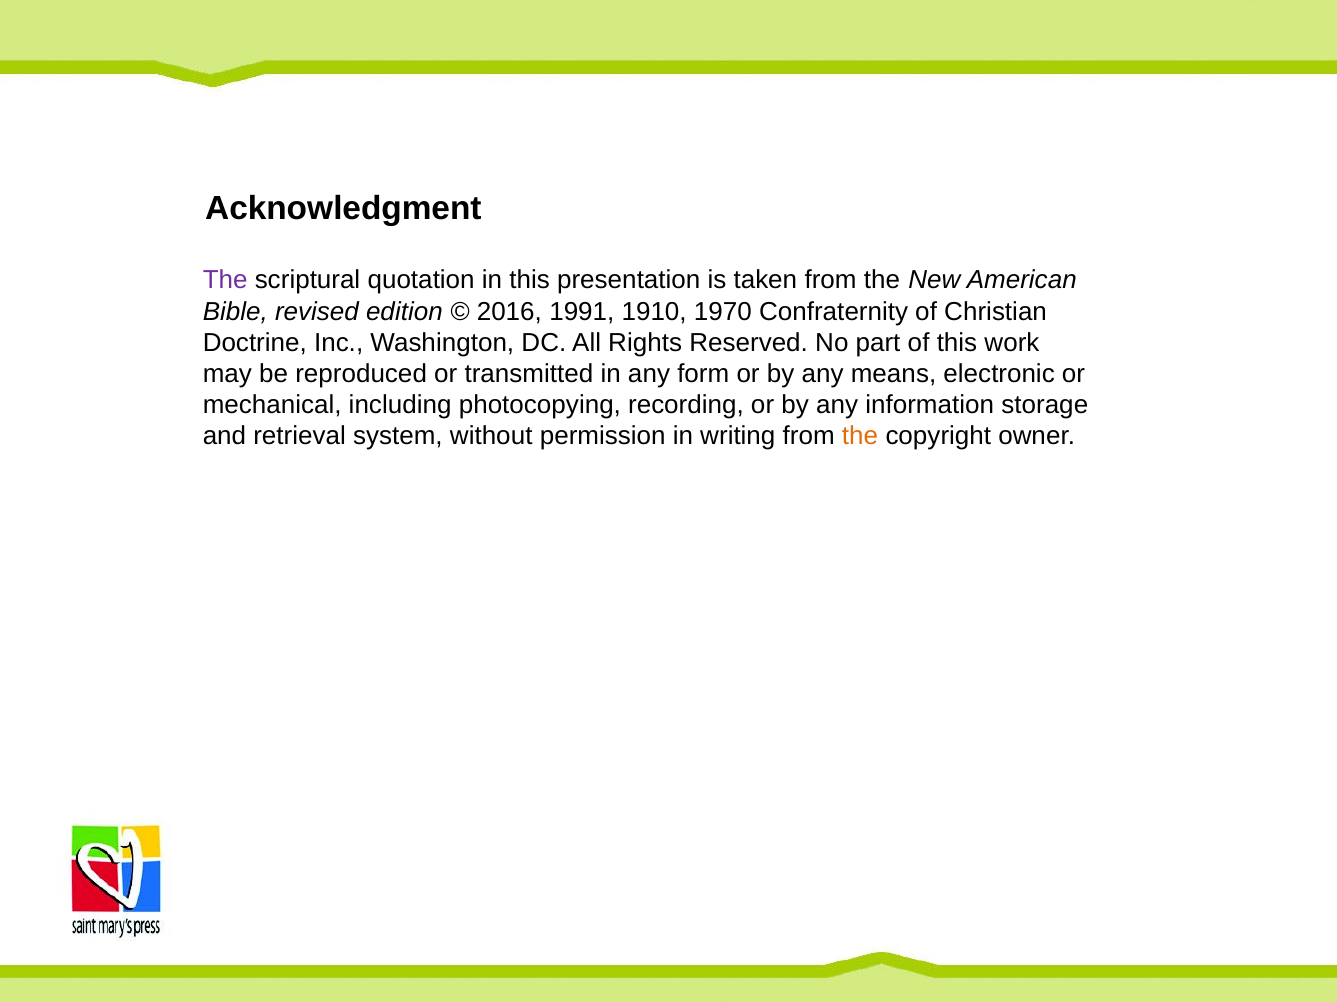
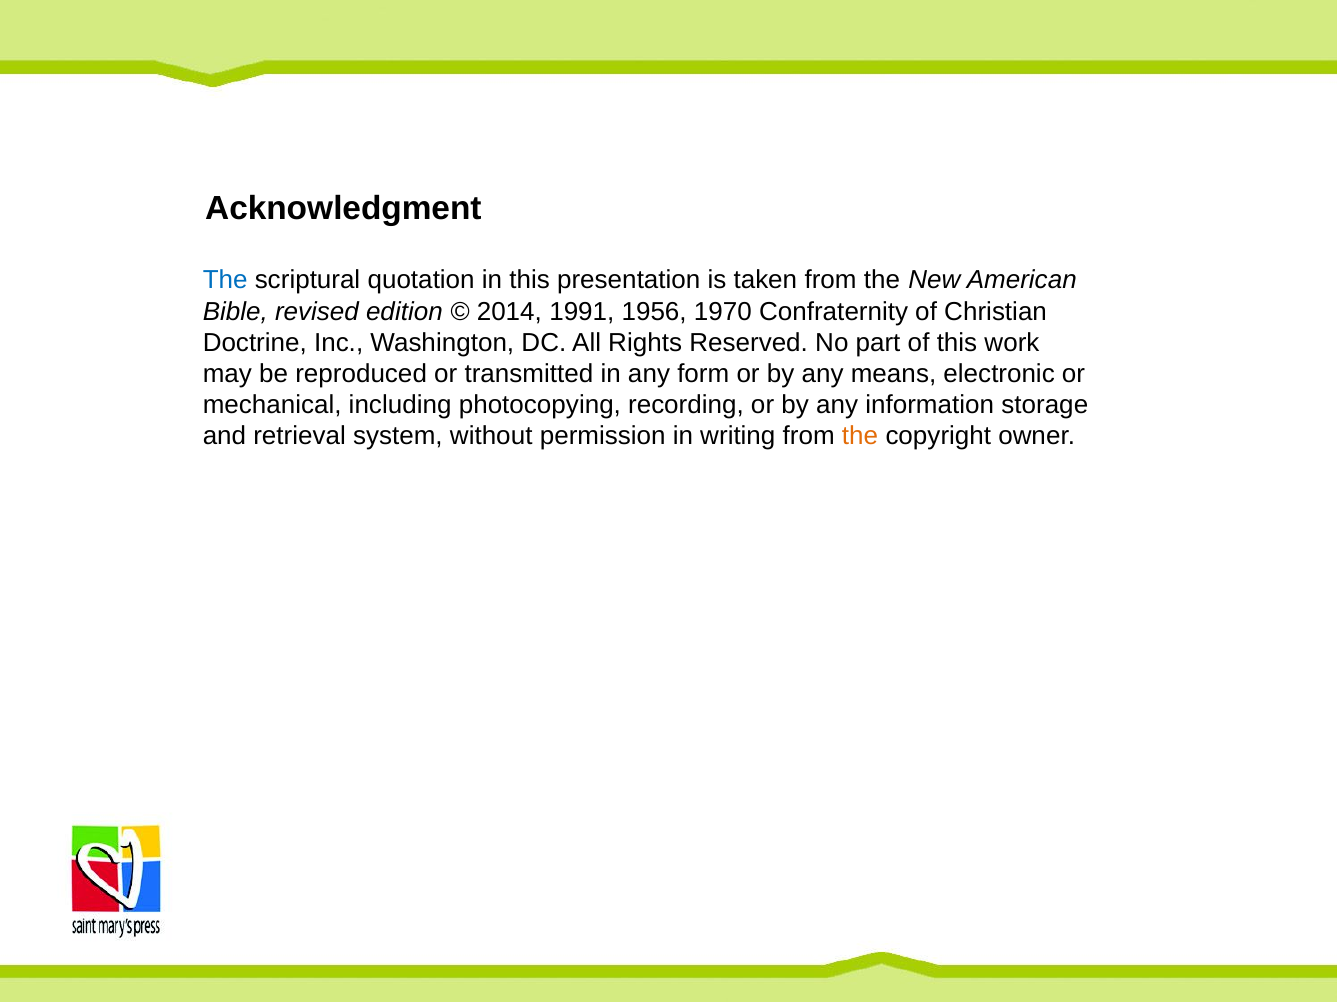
The colour: purple -> blue (225, 280)
2016: 2016 -> 2014 (509, 312)
1910: 1910 -> 1956 (654, 312)
